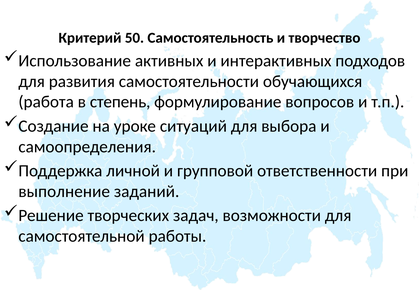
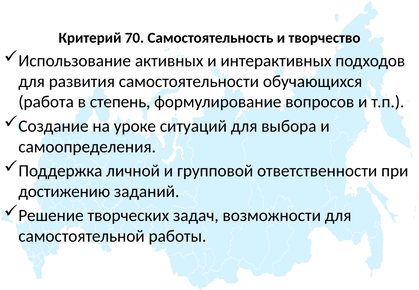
50: 50 -> 70 (134, 38)
выполнение: выполнение -> достижению (64, 191)
